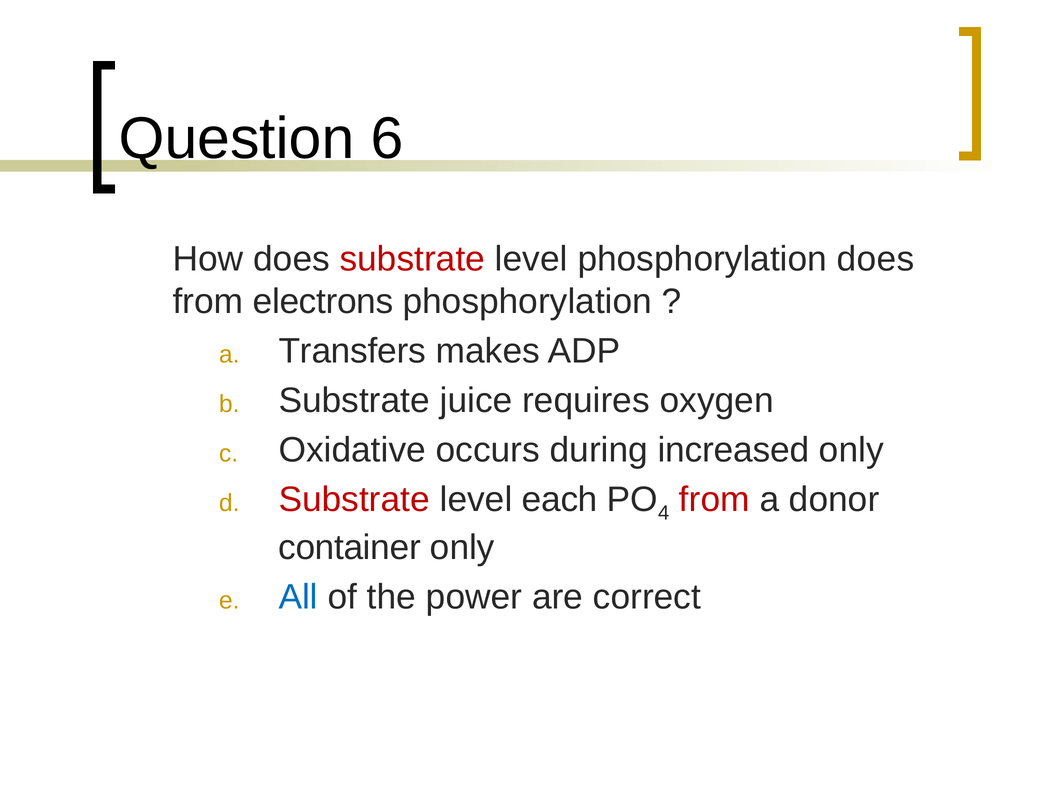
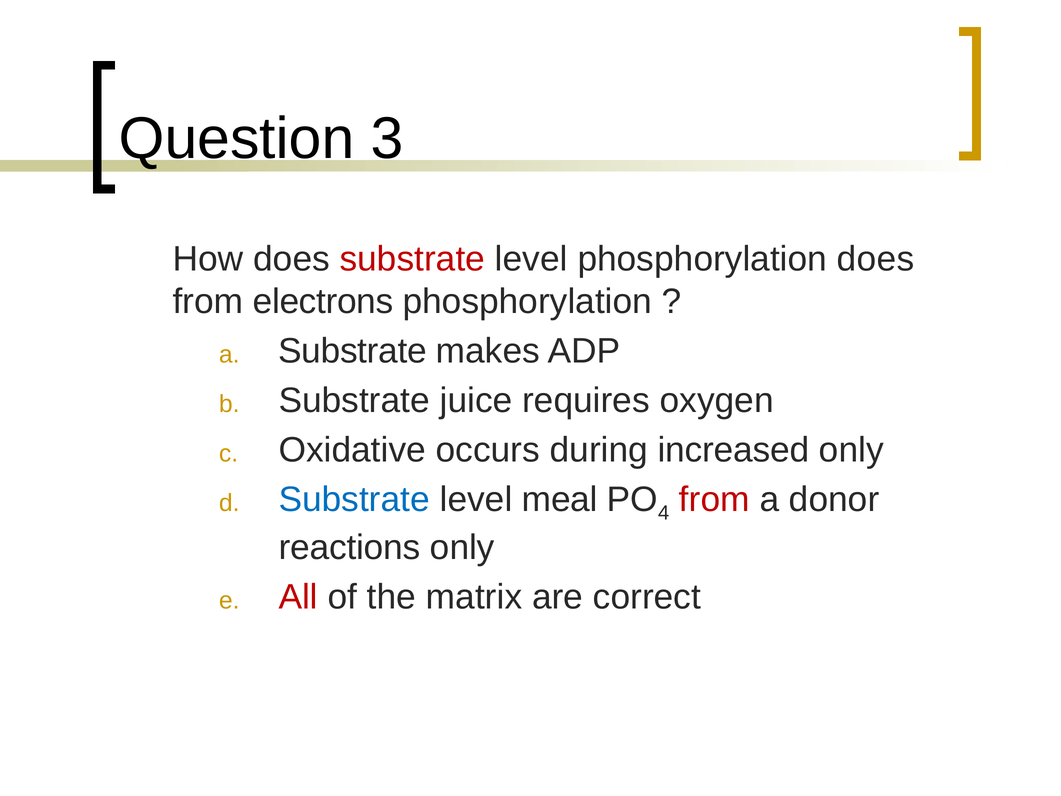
6: 6 -> 3 (387, 139)
a Transfers: Transfers -> Substrate (352, 351)
Substrate colour: red -> blue (354, 499)
each: each -> meal (560, 499)
container: container -> reactions (349, 548)
All colour: blue -> red (298, 597)
power: power -> matrix (474, 597)
